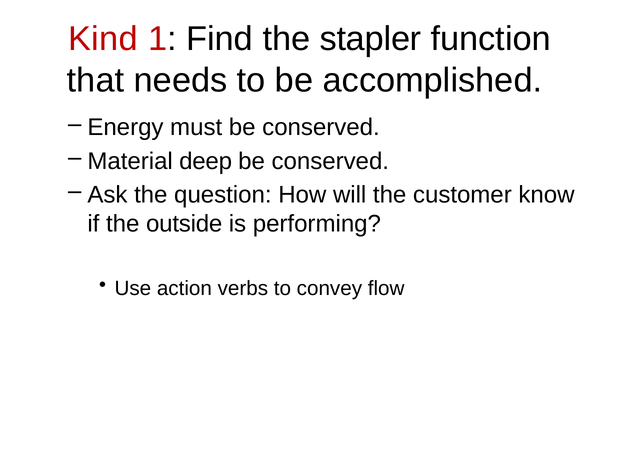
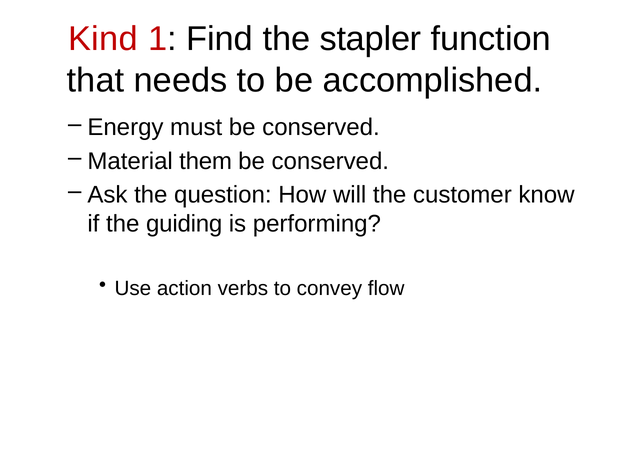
deep: deep -> them (206, 161)
outside: outside -> guiding (184, 224)
